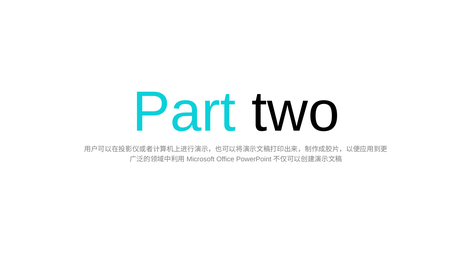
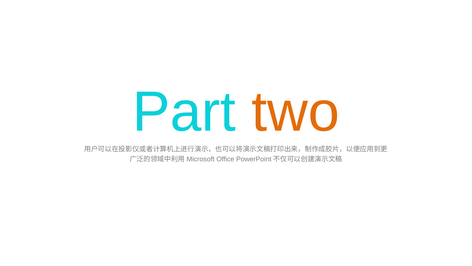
two colour: black -> orange (296, 112)
